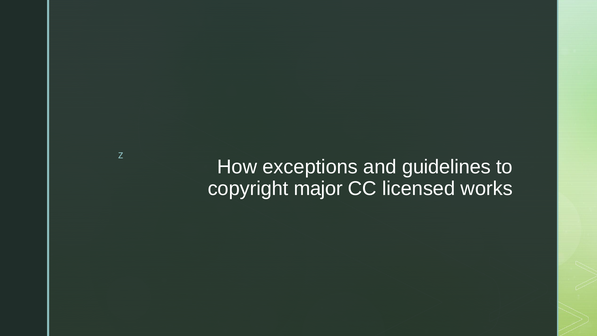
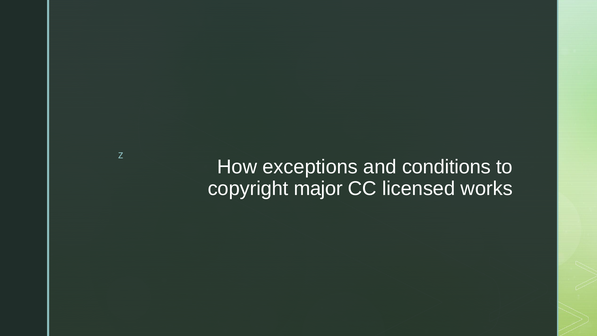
guidelines: guidelines -> conditions (446, 167)
